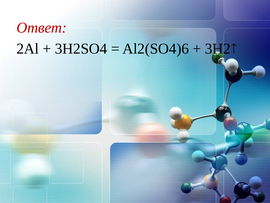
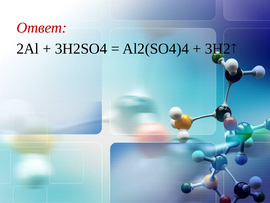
Al2(SO4)6: Al2(SO4)6 -> Al2(SO4)4 (156, 49)
